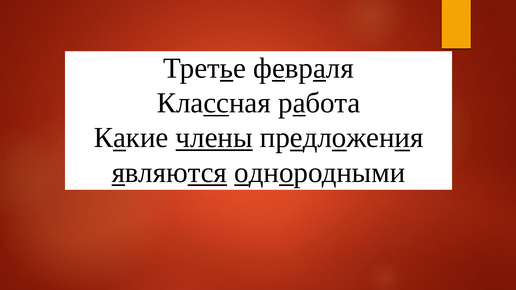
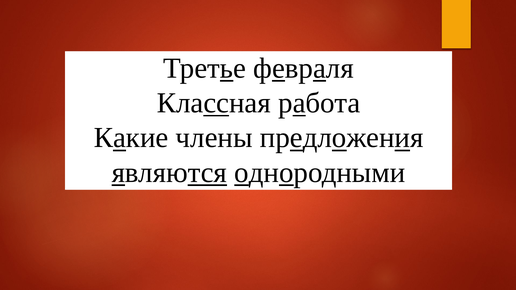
члены underline: present -> none (214, 138)
